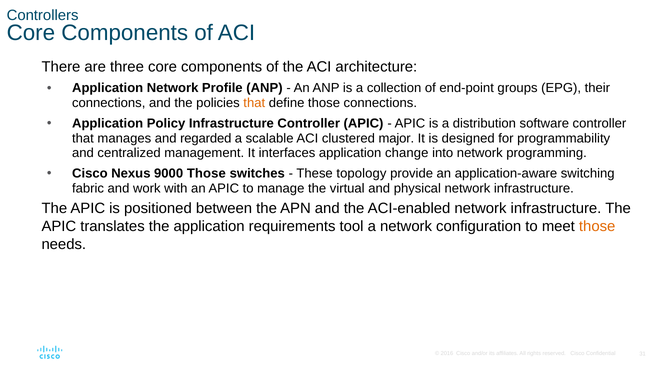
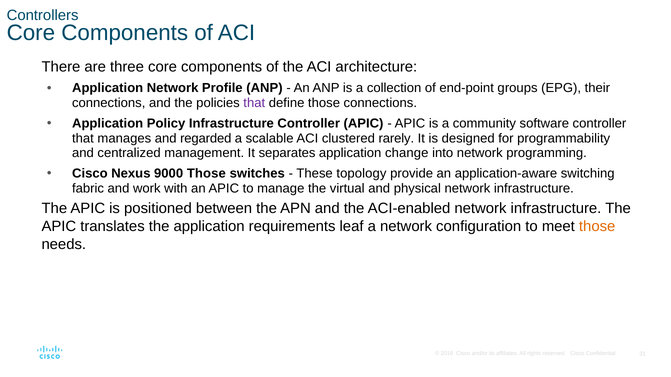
that colour: orange -> purple (254, 103)
distribution: distribution -> community (484, 124)
major: major -> rarely (396, 138)
interfaces: interfaces -> separates (287, 153)
tool: tool -> leaf (352, 227)
